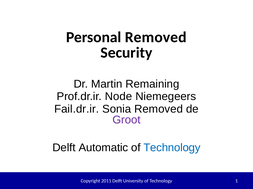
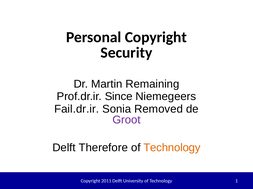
Personal Removed: Removed -> Copyright (156, 37)
Node: Node -> Since (119, 97)
Automatic: Automatic -> Therefore (103, 148)
Technology colour: blue -> orange (172, 148)
